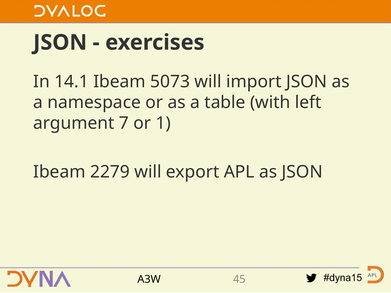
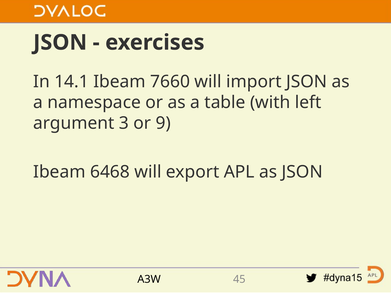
5073: 5073 -> 7660 (170, 82)
7: 7 -> 3 (124, 123)
1: 1 -> 9 (163, 123)
2279: 2279 -> 6468 (110, 172)
